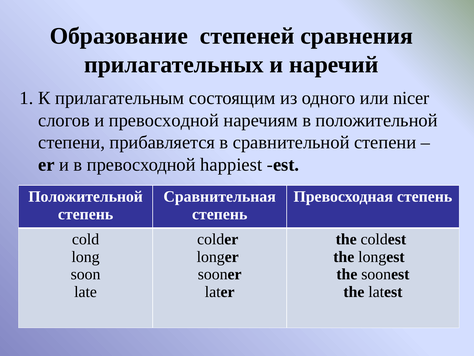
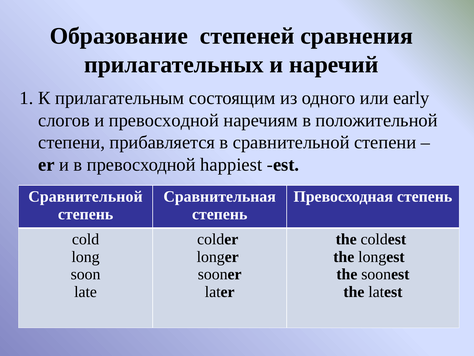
nicer: nicer -> early (411, 98)
Положительной: Положительной -> Сравнительной (86, 196)
